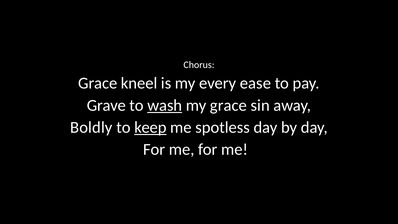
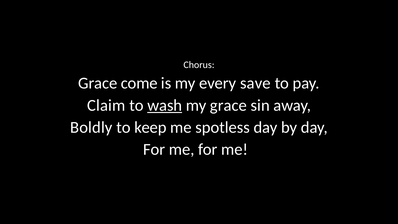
kneel: kneel -> come (139, 83)
ease: ease -> save (255, 83)
Grave: Grave -> Claim (106, 105)
keep underline: present -> none (150, 127)
